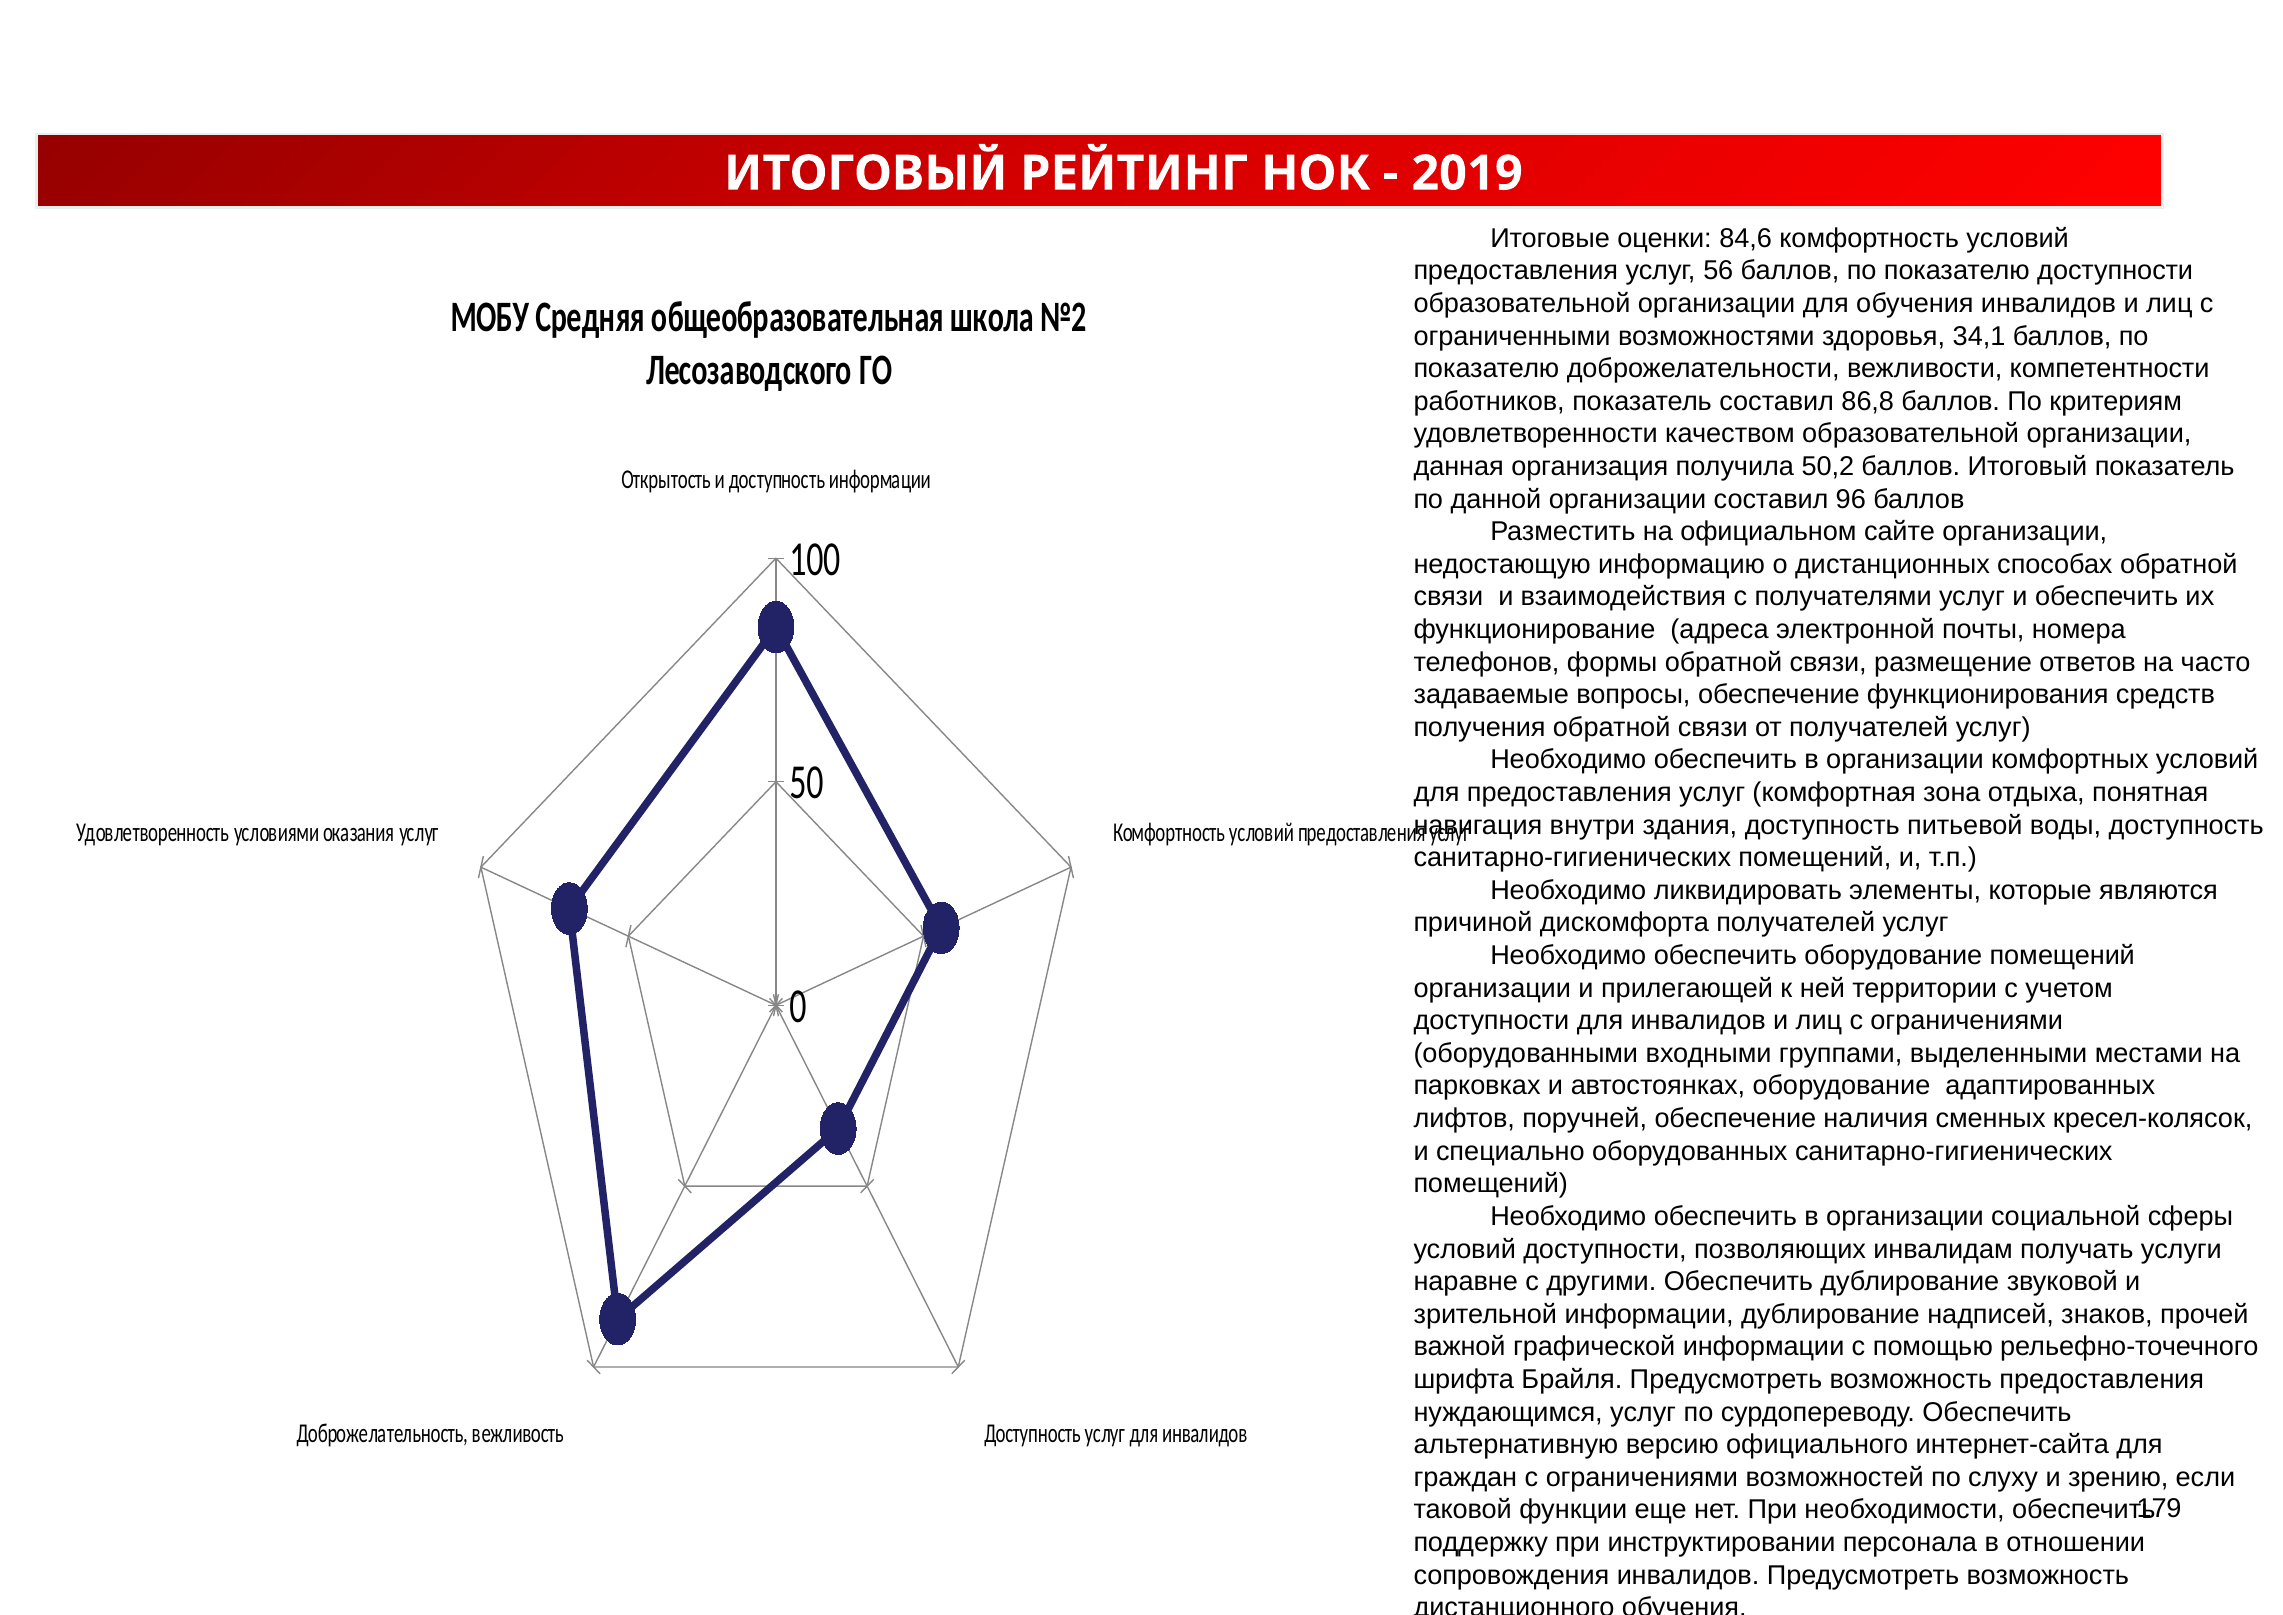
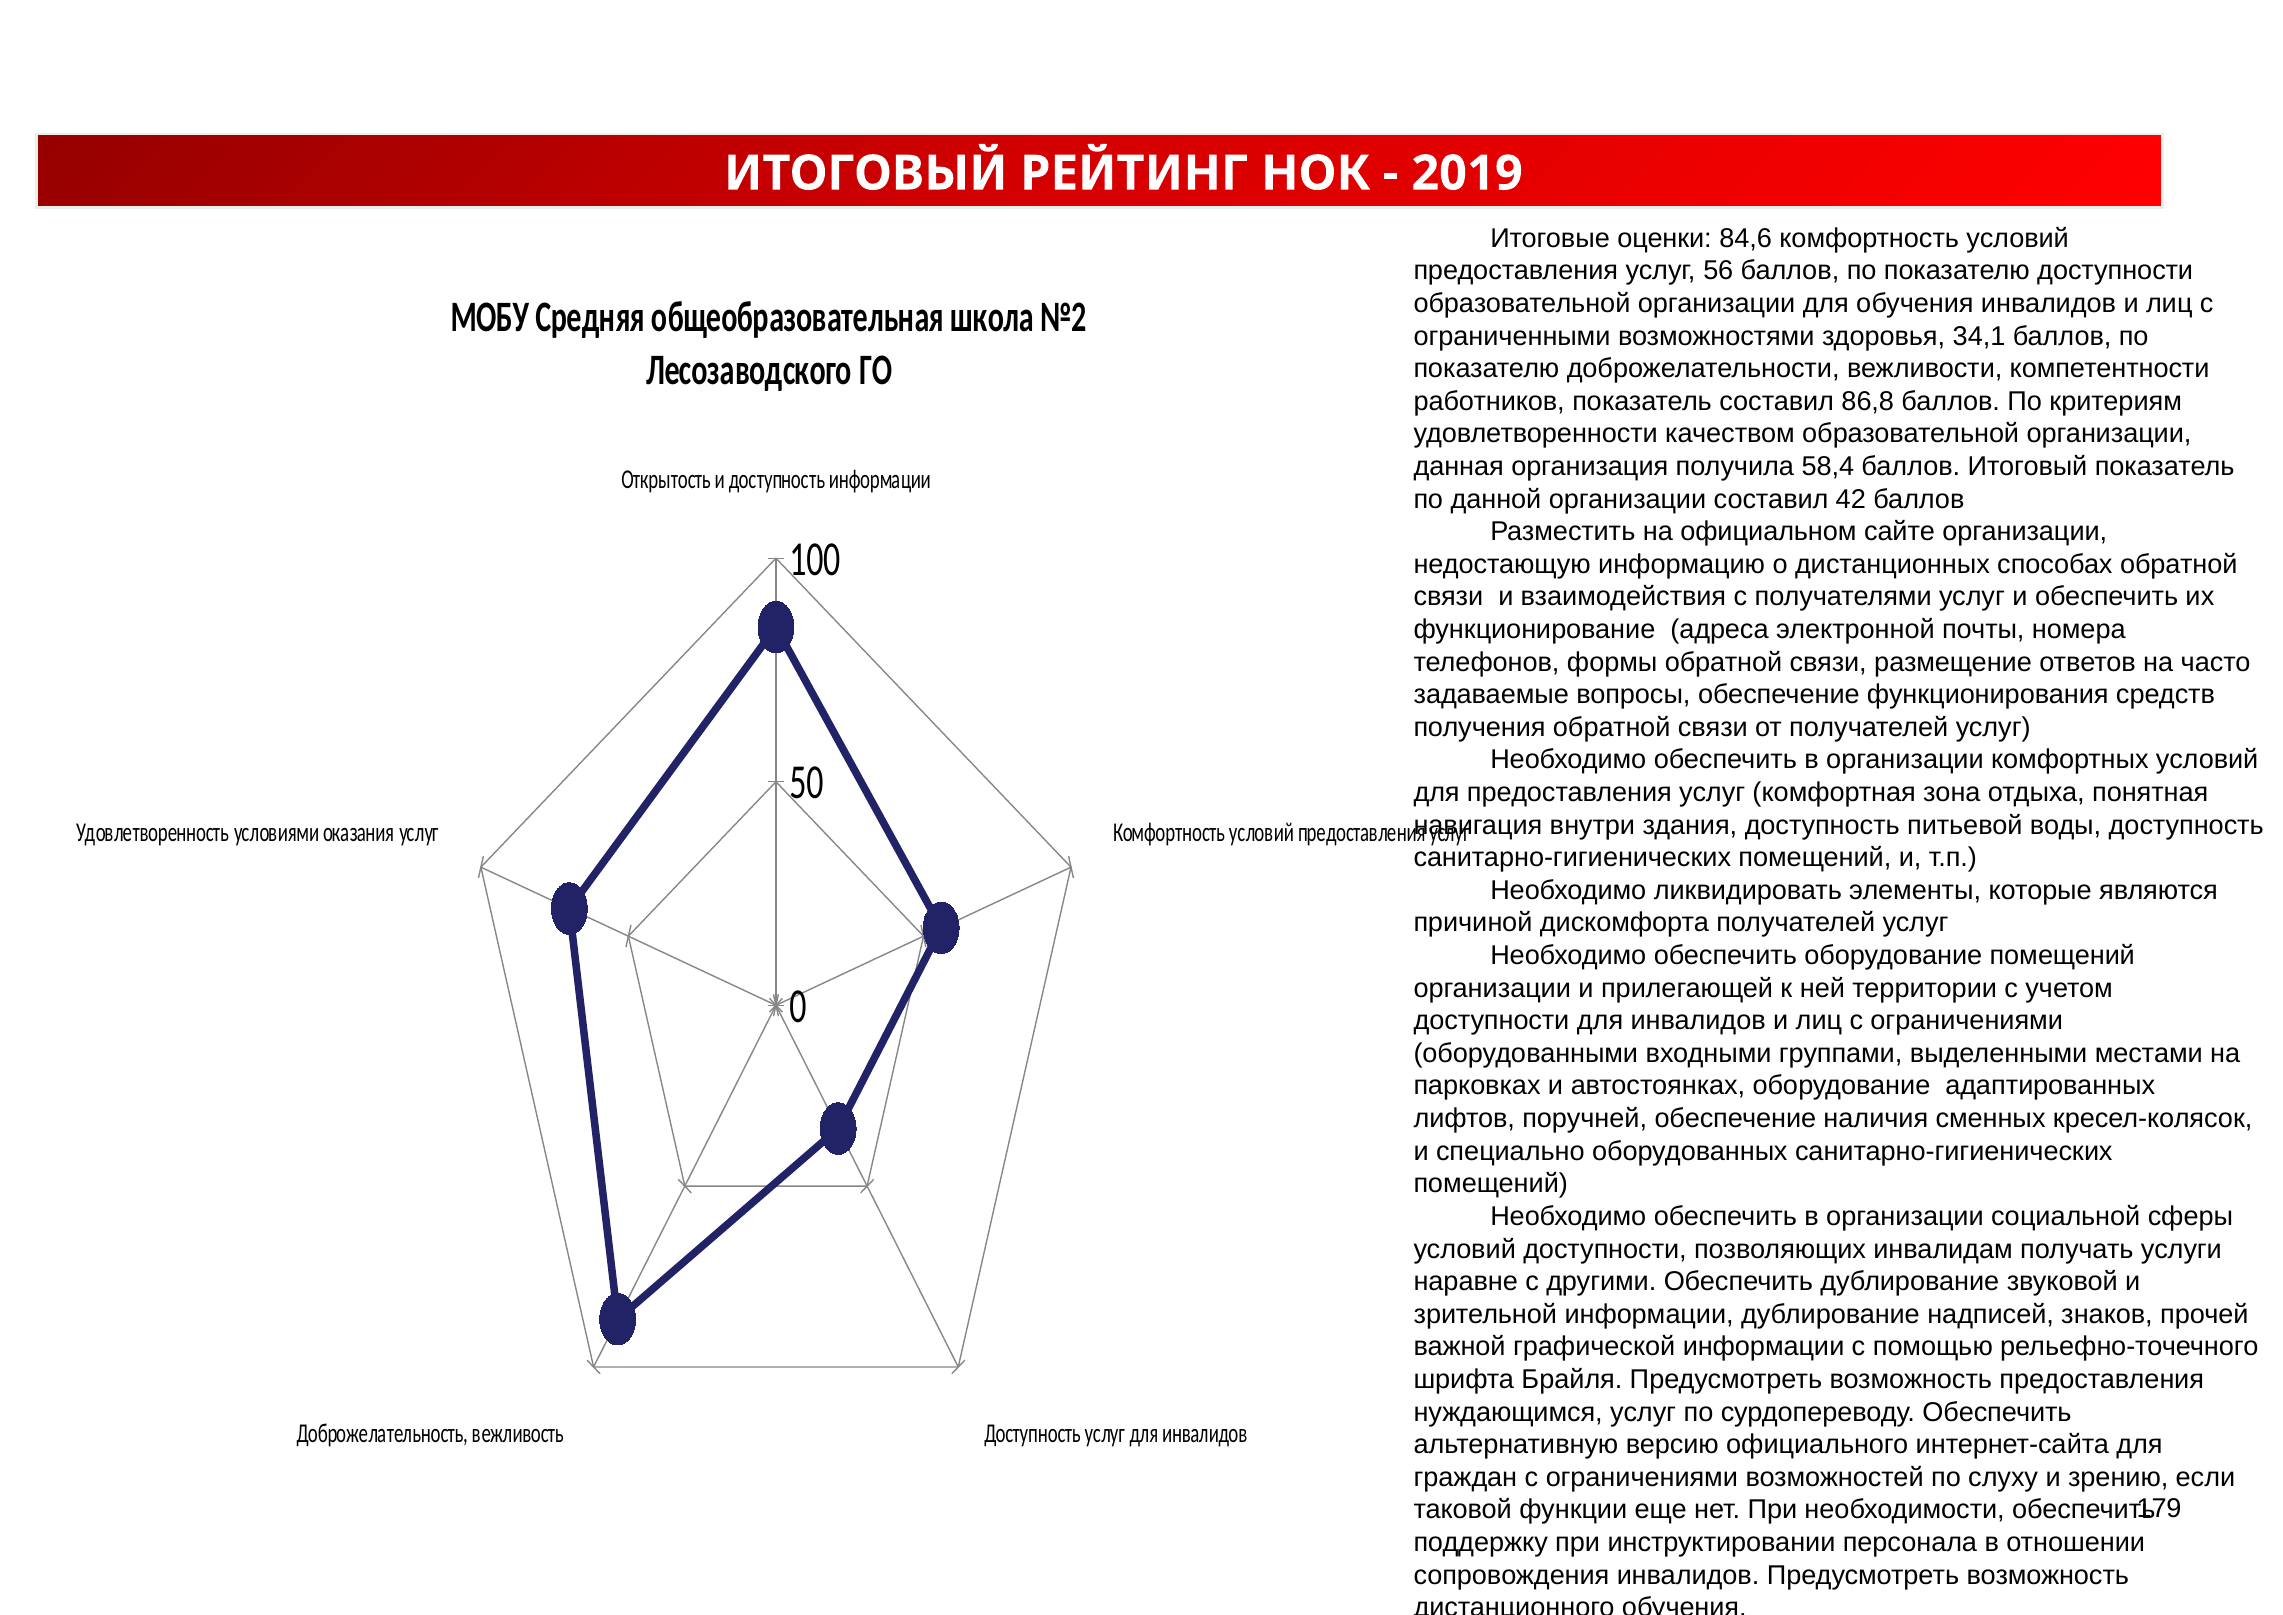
50,2: 50,2 -> 58,4 (1828, 466)
96: 96 -> 42 (1851, 499)
